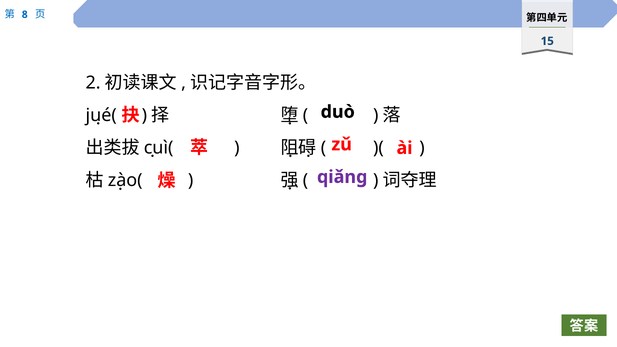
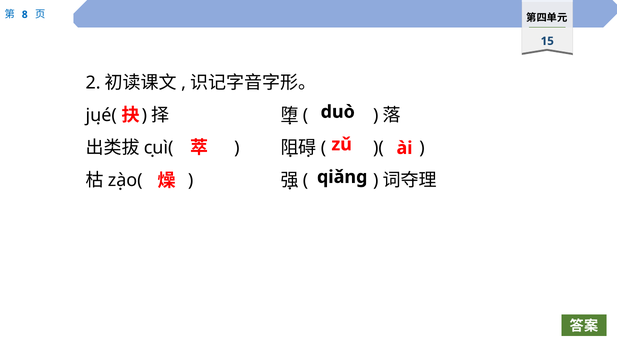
qiǎng colour: purple -> black (342, 177)
